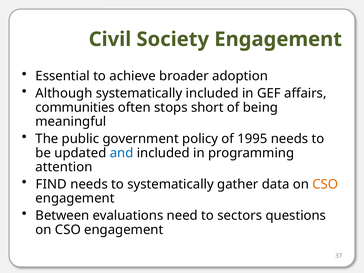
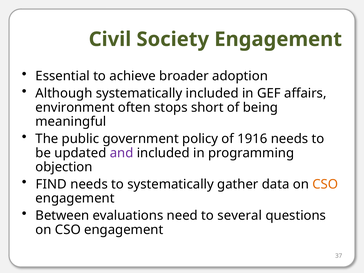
communities: communities -> environment (75, 107)
1995: 1995 -> 1916 (252, 139)
and colour: blue -> purple (122, 153)
attention: attention -> objection (64, 167)
sectors: sectors -> several (240, 215)
